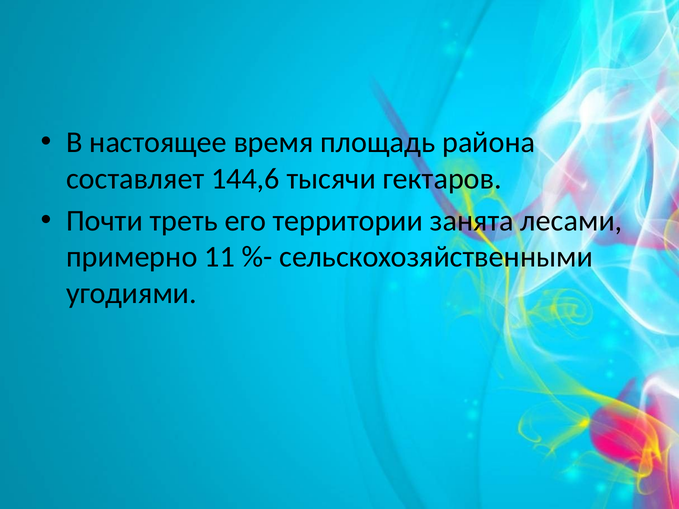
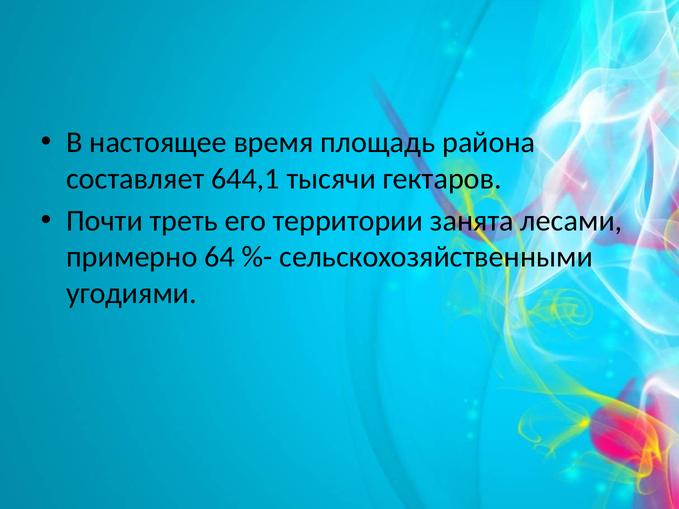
144,6: 144,6 -> 644,1 (245, 179)
11: 11 -> 64 (220, 257)
